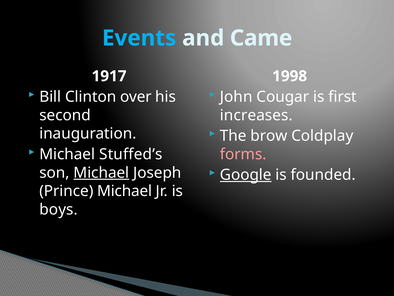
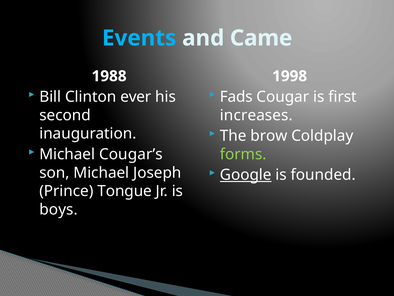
1917: 1917 -> 1988 (109, 76)
over: over -> ever (136, 97)
John: John -> Fads (236, 97)
Stuffed’s: Stuffed’s -> Cougar’s (131, 154)
forms colour: pink -> light green (243, 154)
Michael underline: present -> none (101, 172)
Prince Michael: Michael -> Tongue (125, 191)
